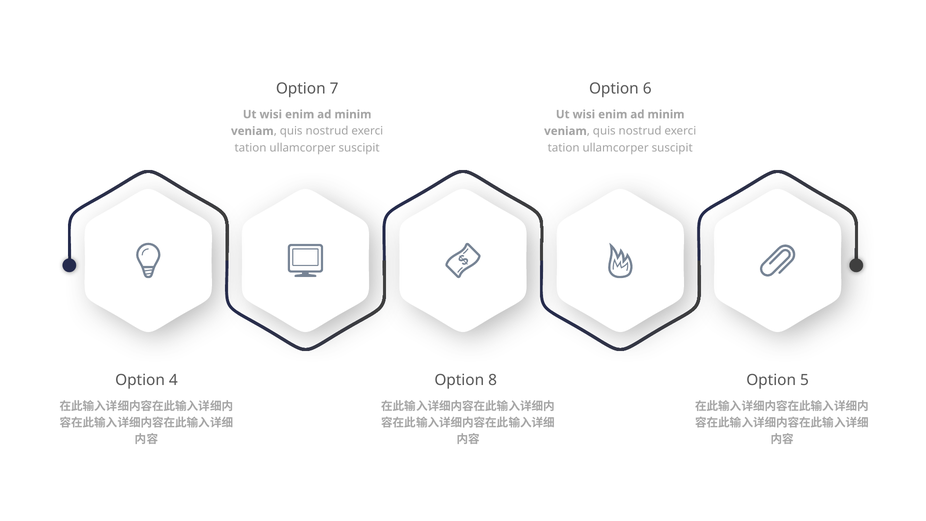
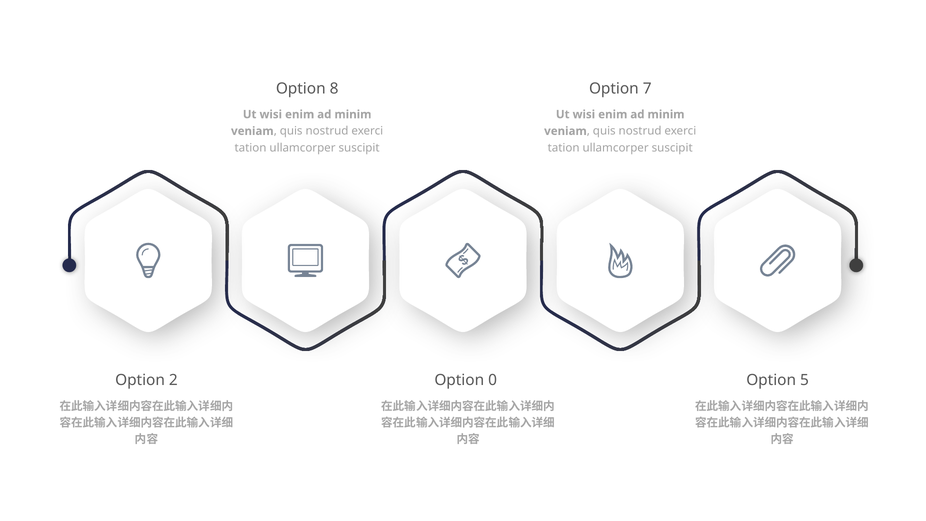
7: 7 -> 8 (334, 88)
6: 6 -> 7 (647, 88)
4: 4 -> 2 (173, 380)
8: 8 -> 0 (493, 380)
